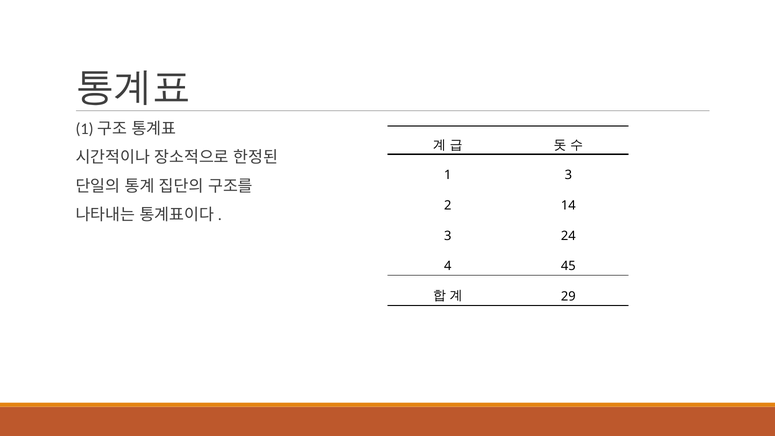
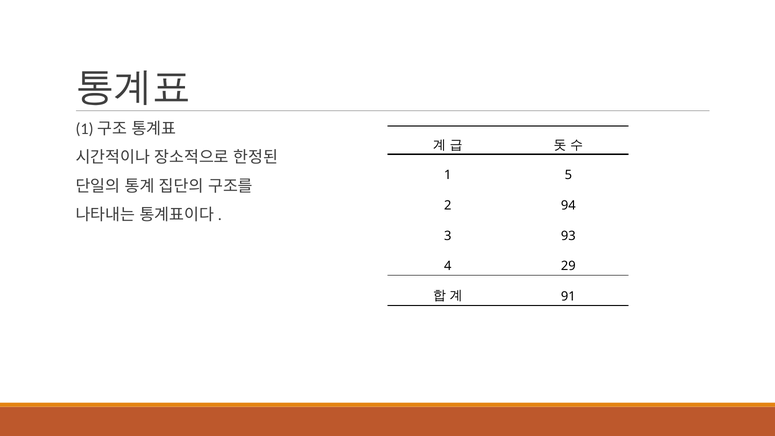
1 3: 3 -> 5 (568, 175)
14: 14 -> 94 (568, 205)
24: 24 -> 93 (568, 236)
45: 45 -> 29 (568, 266)
29: 29 -> 91 (568, 296)
